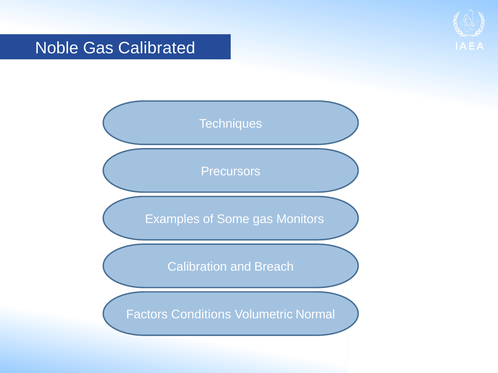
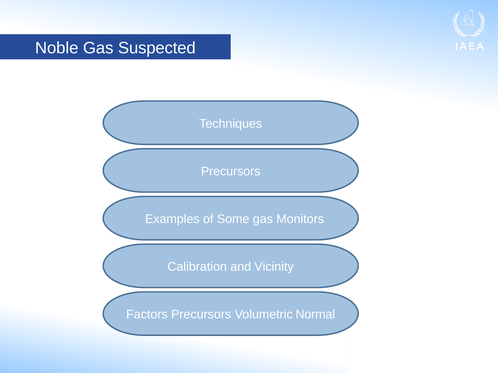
Calibrated: Calibrated -> Suspected (157, 48)
Breach: Breach -> Vicinity (274, 267)
Factors Conditions: Conditions -> Precursors (201, 315)
